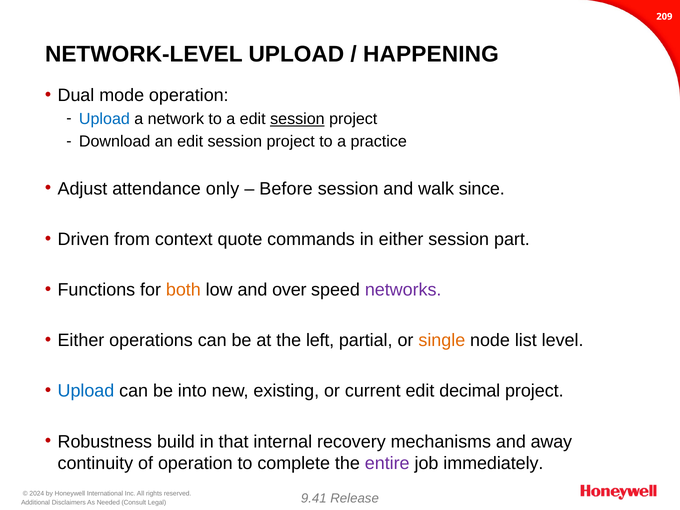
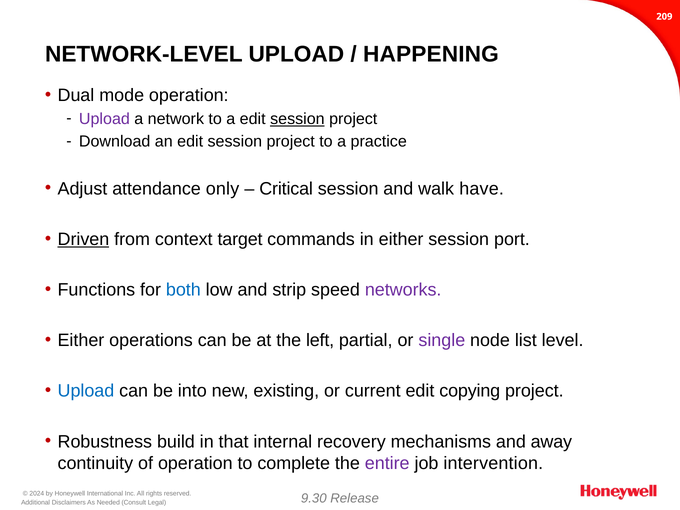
Upload colour: blue -> purple (104, 119)
Before: Before -> Critical (286, 189)
since: since -> have (482, 189)
Driven underline: none -> present (83, 239)
quote: quote -> target (240, 239)
part: part -> port (512, 239)
both colour: orange -> blue (183, 290)
over: over -> strip (289, 290)
single colour: orange -> purple (442, 340)
decimal: decimal -> copying (470, 391)
immediately: immediately -> intervention (493, 463)
9.41: 9.41 -> 9.30 (314, 498)
